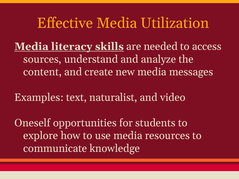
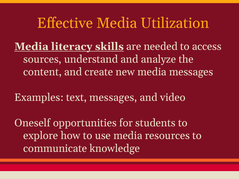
text naturalist: naturalist -> messages (113, 98)
